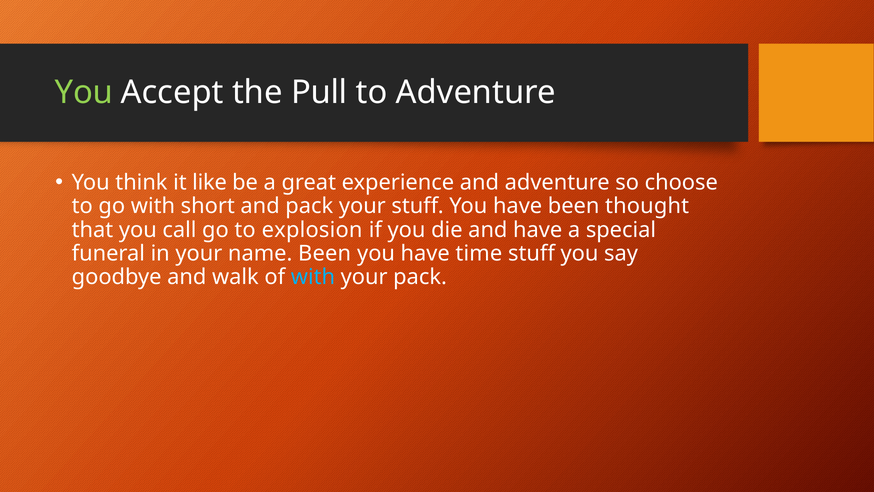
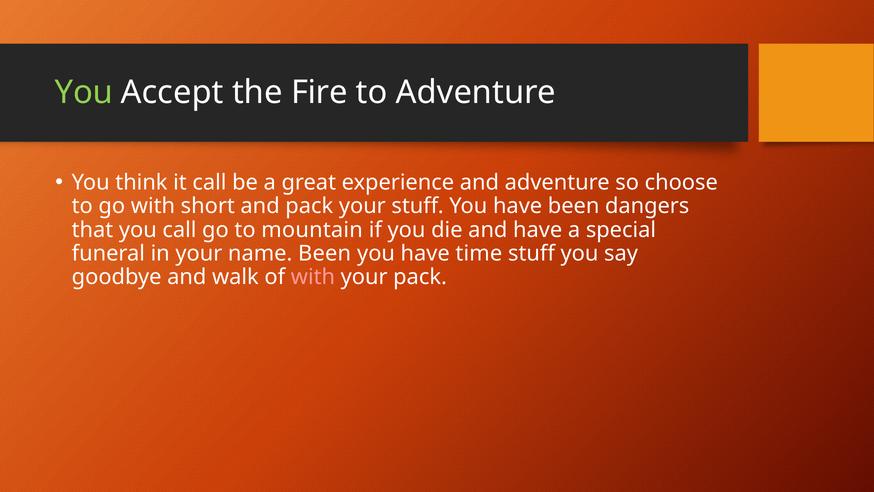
Pull: Pull -> Fire (319, 93)
it like: like -> call (209, 182)
thought: thought -> dangers (647, 206)
explosion: explosion -> mountain (312, 230)
with colour: light blue -> pink (313, 277)
